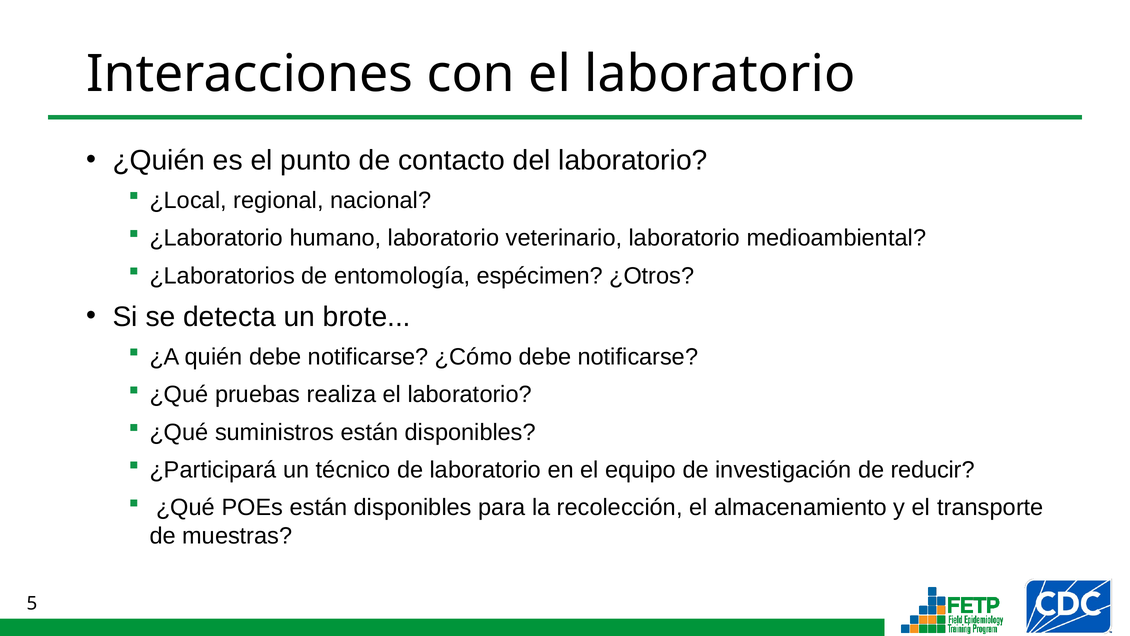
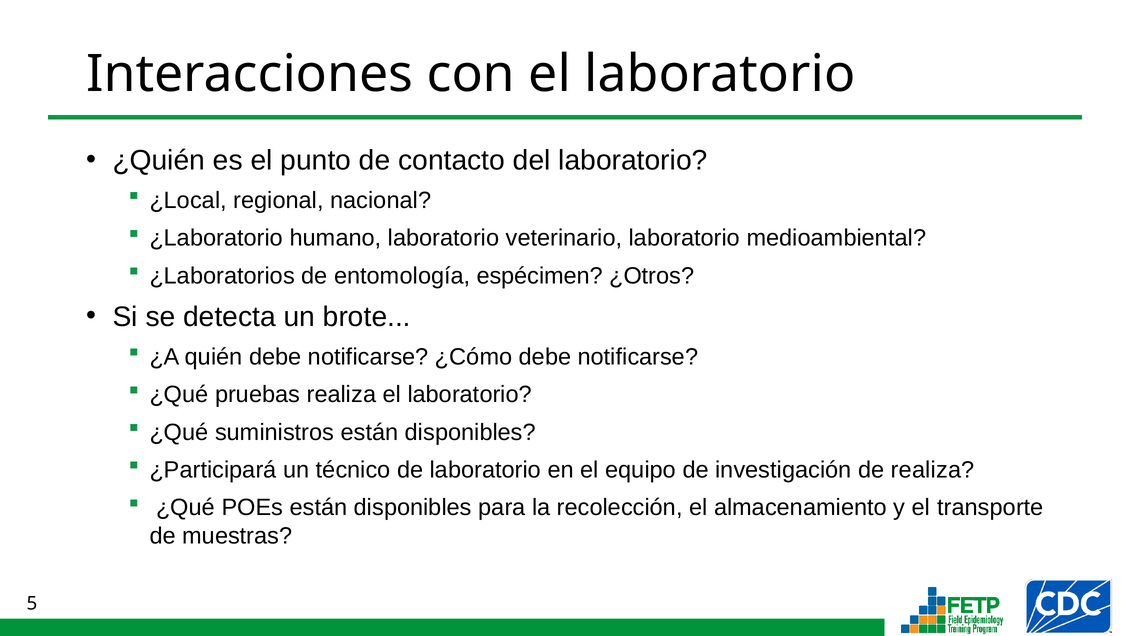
de reducir: reducir -> realiza (933, 470)
